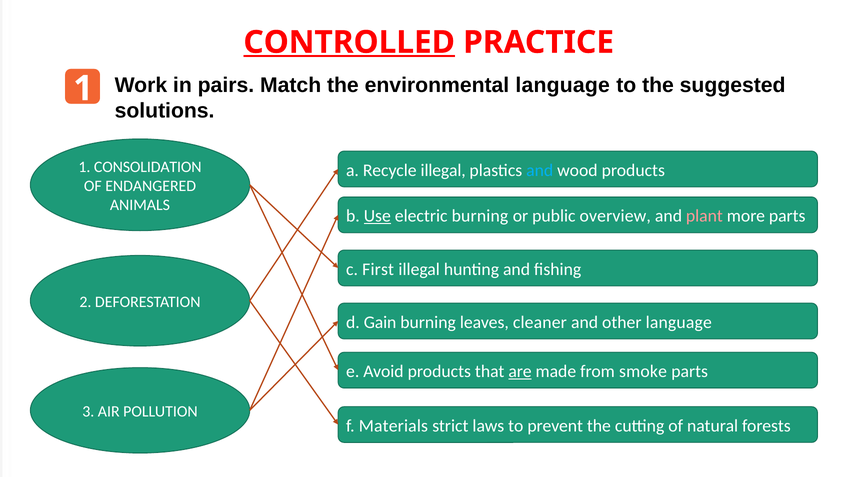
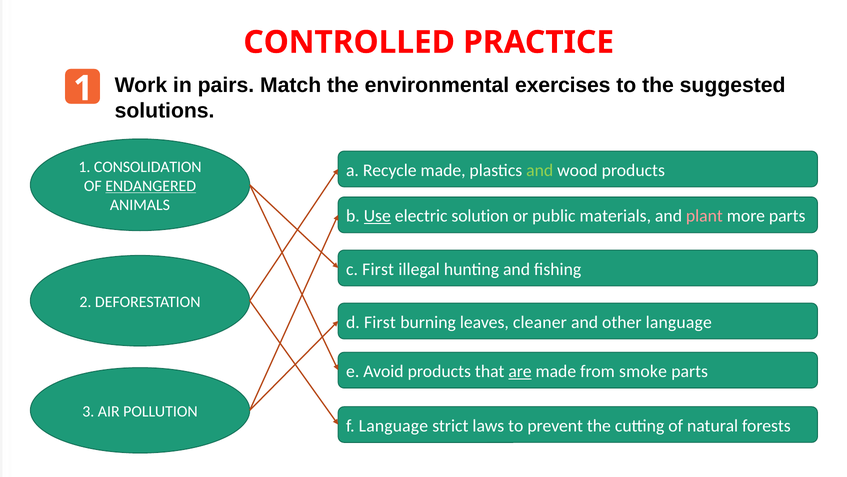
CONTROLLED underline: present -> none (349, 42)
environmental language: language -> exercises (563, 85)
Recycle illegal: illegal -> made (443, 170)
and colour: light blue -> light green (540, 170)
ENDANGERED underline: none -> present (151, 186)
electric burning: burning -> solution (480, 216)
overview: overview -> materials (615, 216)
d Gain: Gain -> First (380, 322)
f Materials: Materials -> Language (393, 425)
